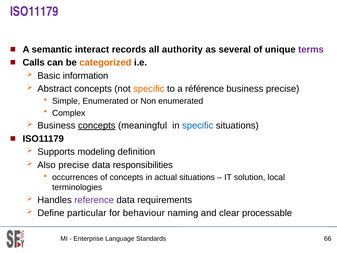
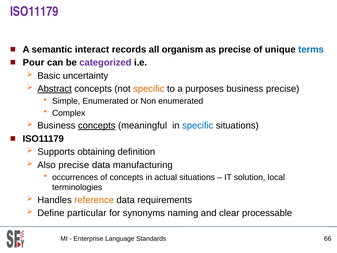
authority: authority -> organism (182, 49)
as several: several -> precise (235, 49)
terms colour: purple -> blue (311, 49)
Calls: Calls -> Pour (34, 63)
categorized colour: orange -> purple (105, 63)
information: information -> uncertainty (86, 76)
Abstract underline: none -> present (55, 89)
référence: référence -> purposes (205, 89)
modeling: modeling -> obtaining (96, 152)
responsibilities: responsibilities -> manufacturing (143, 165)
reference colour: purple -> orange (94, 200)
behaviour: behaviour -> synonyms (144, 213)
